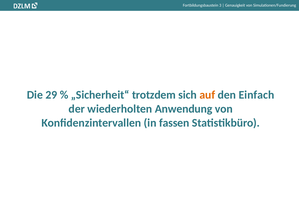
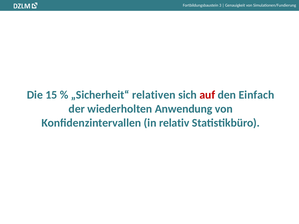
29: 29 -> 15 (51, 95)
trotzdem: trotzdem -> relativen (154, 95)
auf colour: orange -> red (207, 95)
fassen: fassen -> relativ (174, 123)
